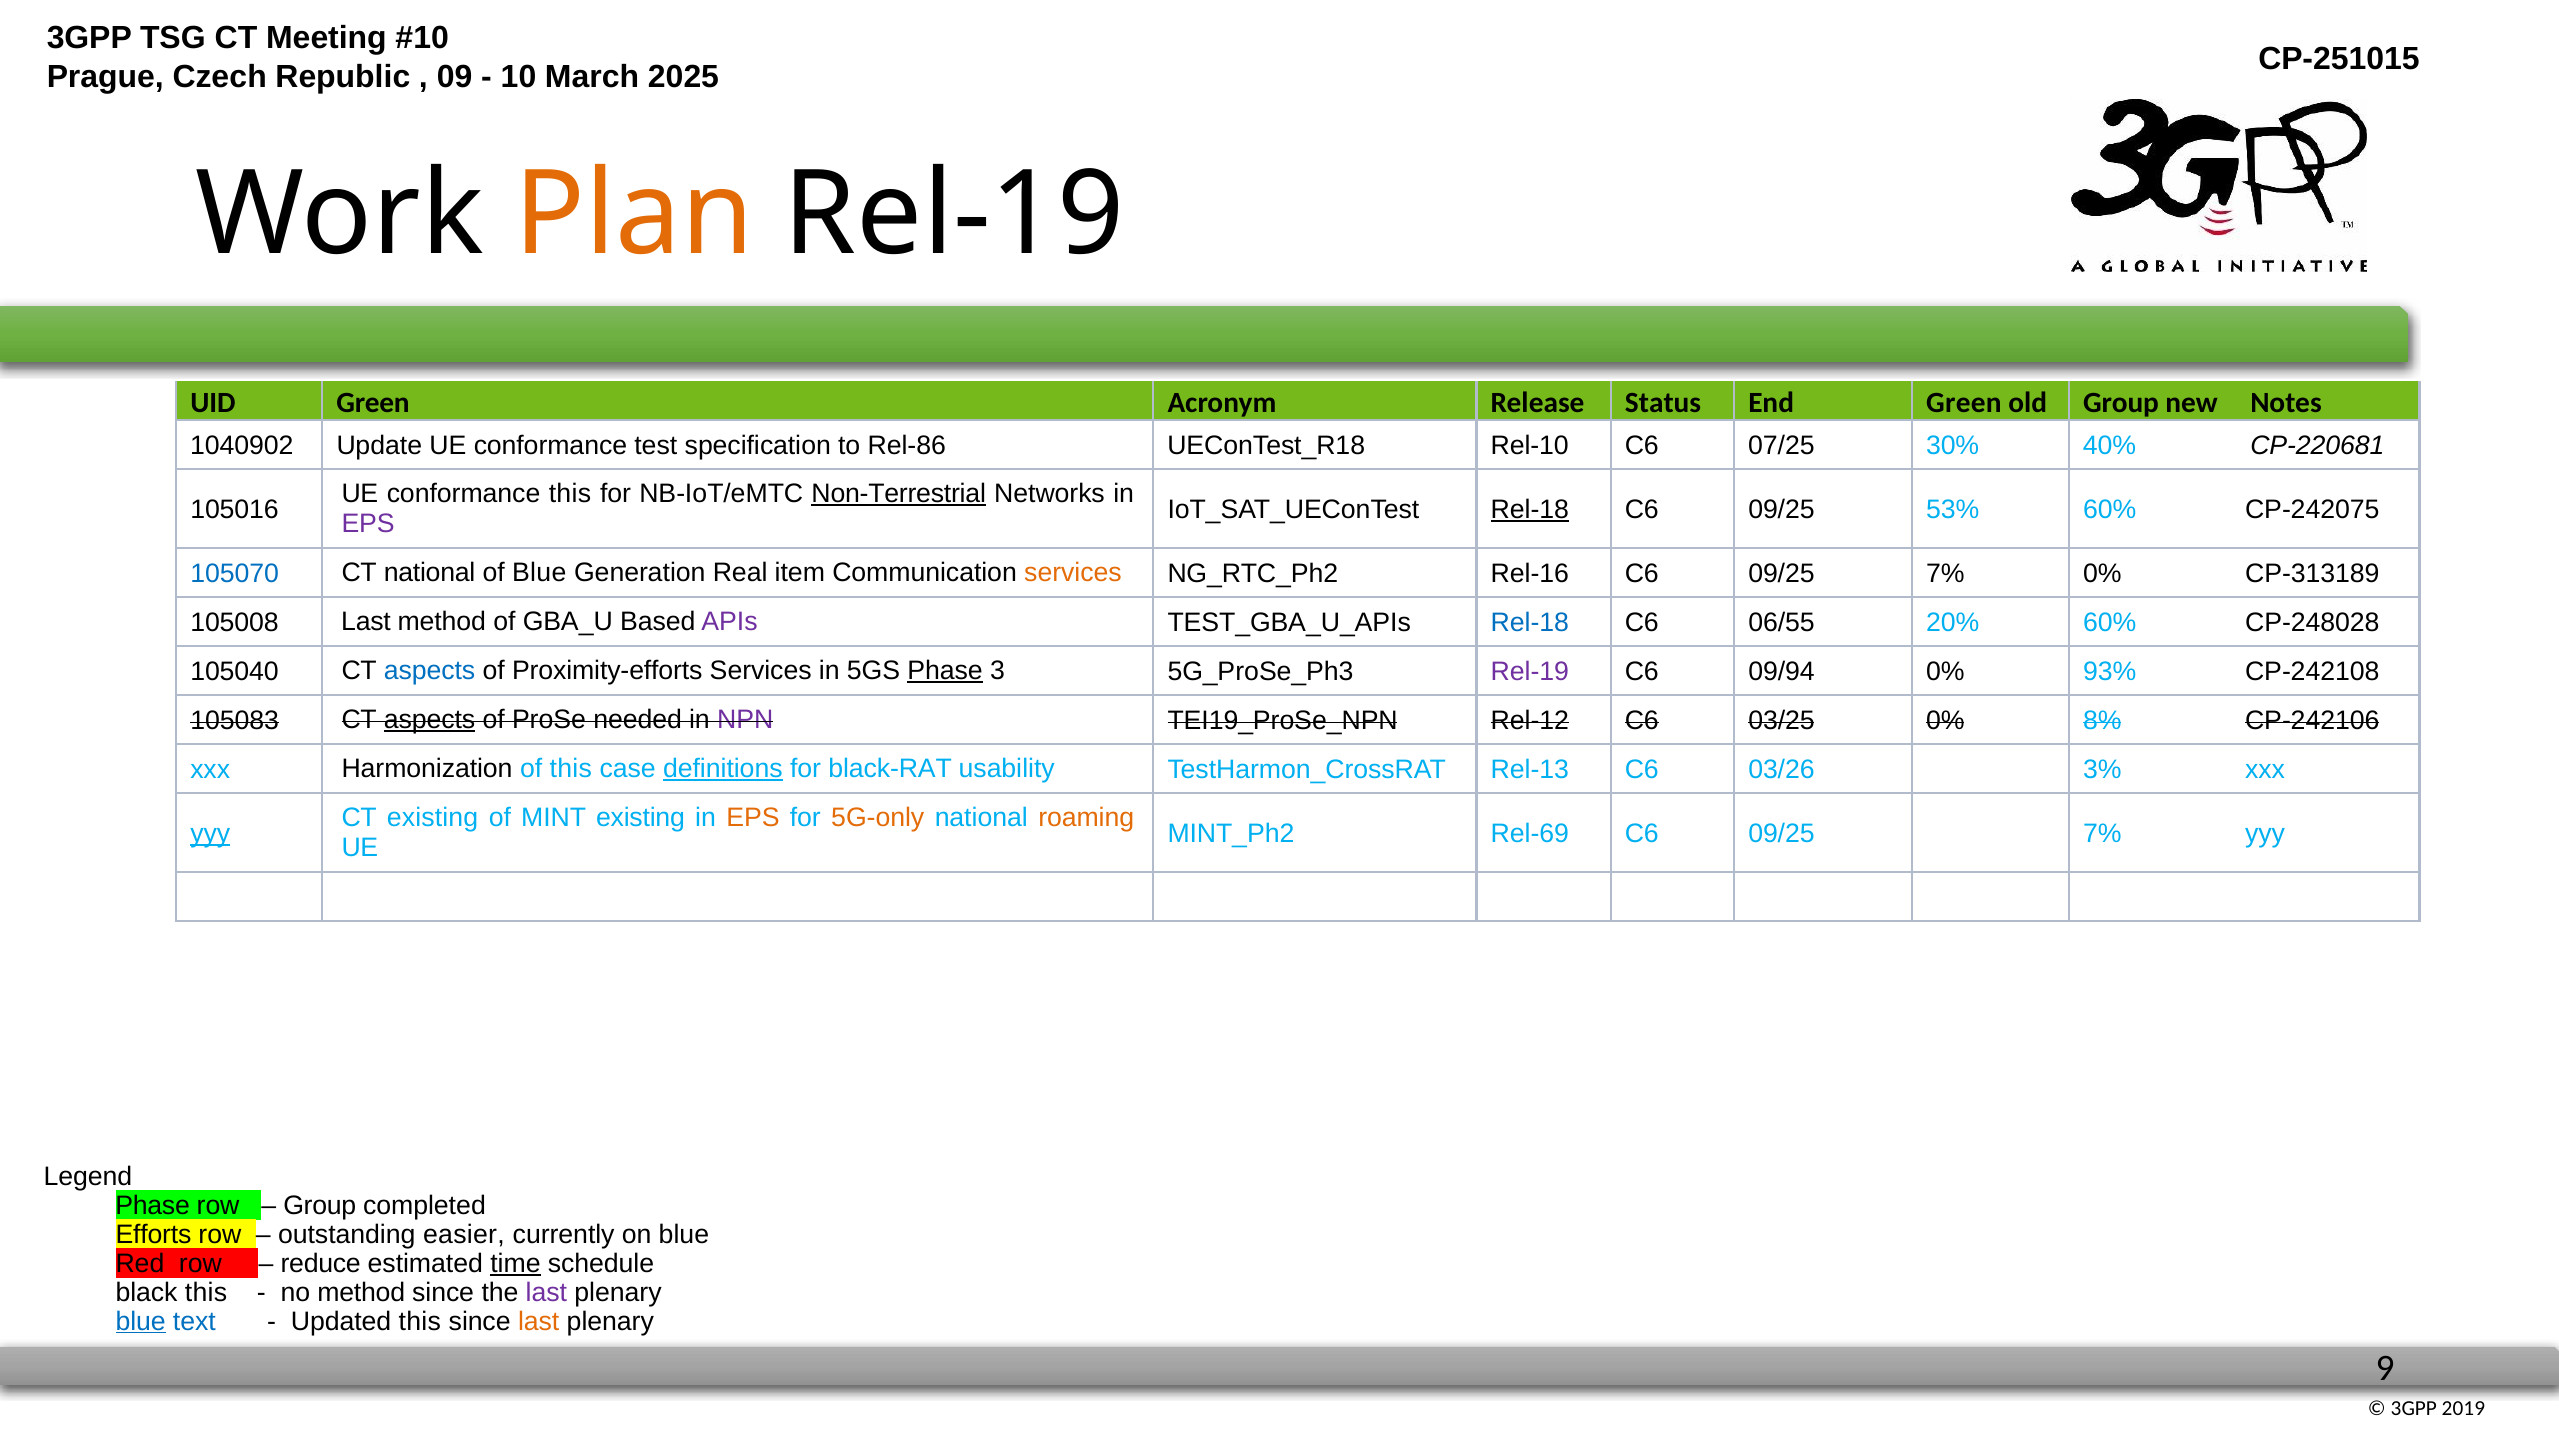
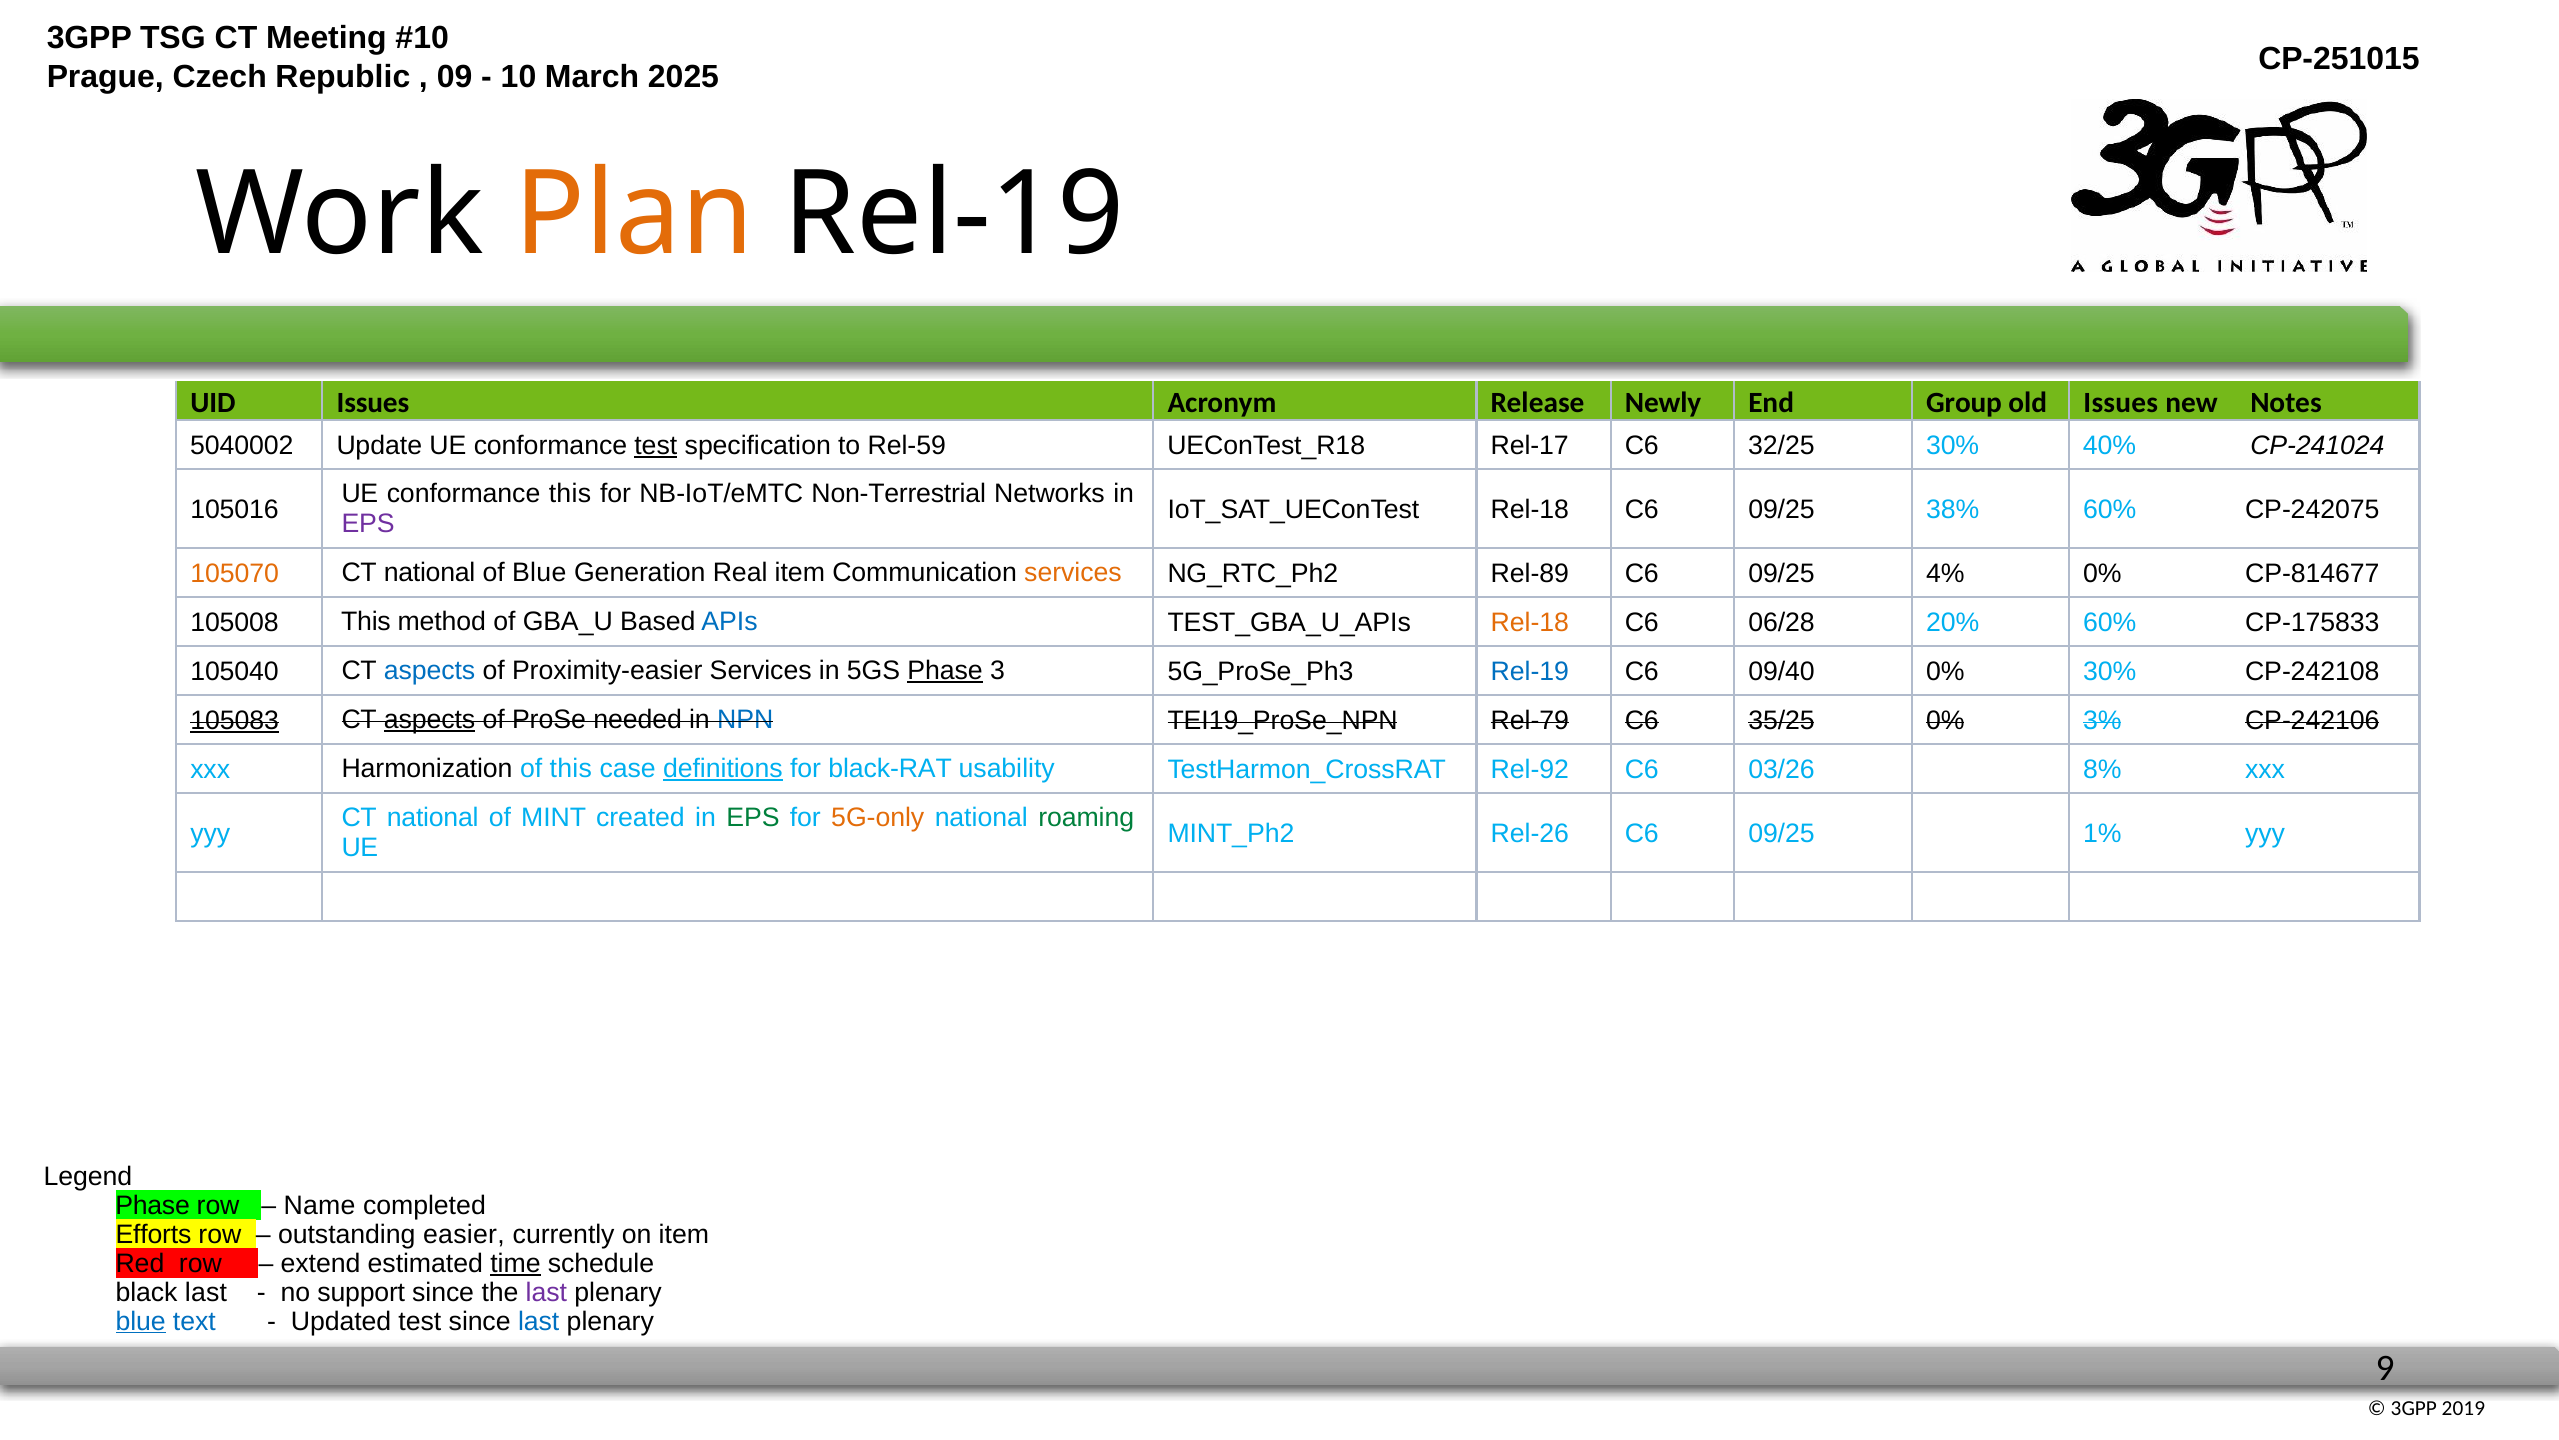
UID Green: Green -> Issues (373, 402)
Status: Status -> Newly (1663, 402)
End Green: Green -> Group (1964, 402)
old Group: Group -> Issues (2121, 402)
1040902: 1040902 -> 5040002 (242, 446)
test underline: none -> present (656, 446)
Rel-86: Rel-86 -> Rel-59 (907, 446)
Rel-10: Rel-10 -> Rel-17 (1530, 446)
07/25: 07/25 -> 32/25 (1781, 446)
CP-220681: CP-220681 -> CP-241024 (2317, 446)
Non-Terrestrial underline: present -> none (899, 493)
Rel-18 underline: present -> none (1530, 509)
53%: 53% -> 38% (1953, 509)
105070 colour: blue -> orange (235, 573)
Rel-16: Rel-16 -> Rel-89 (1530, 573)
7%: 7% -> 4% (1945, 573)
CP-313189: CP-313189 -> CP-814677 (2312, 573)
105008 Last: Last -> This (366, 621)
APIs colour: purple -> blue (730, 621)
Rel-18 colour: blue -> orange (1530, 622)
06/55: 06/55 -> 06/28 (1782, 622)
CP-248028: CP-248028 -> CP-175833 (2312, 622)
Proximity-efforts: Proximity-efforts -> Proximity-easier (607, 670)
Rel-19 colour: purple -> blue (1530, 671)
09/94: 09/94 -> 09/40 (1782, 671)
0% 93%: 93% -> 30% (2110, 671)
105083 underline: none -> present (235, 720)
NPN colour: purple -> blue (745, 719)
Rel-12: Rel-12 -> Rel-79 (1530, 720)
03/25: 03/25 -> 35/25 (1782, 720)
8%: 8% -> 3% (2102, 720)
Rel-13: Rel-13 -> Rel-92 (1530, 769)
3%: 3% -> 8% (2102, 769)
existing: existing -> national (433, 817)
MINT existing: existing -> created (640, 817)
EPS colour: orange -> green (753, 817)
roaming colour: orange -> green (1086, 817)
yyy underline: present -> none (210, 833)
Rel-69: Rel-69 -> Rel-26 (1530, 833)
7%: 7% -> 1% (2102, 833)
Group: Group -> Name (320, 1205)
on blue: blue -> item (684, 1234)
reduce: reduce -> extend (321, 1263)
black this: this -> last (206, 1292)
no method: method -> support (361, 1292)
Updated this: this -> test (420, 1321)
last colour: orange -> blue (539, 1321)
